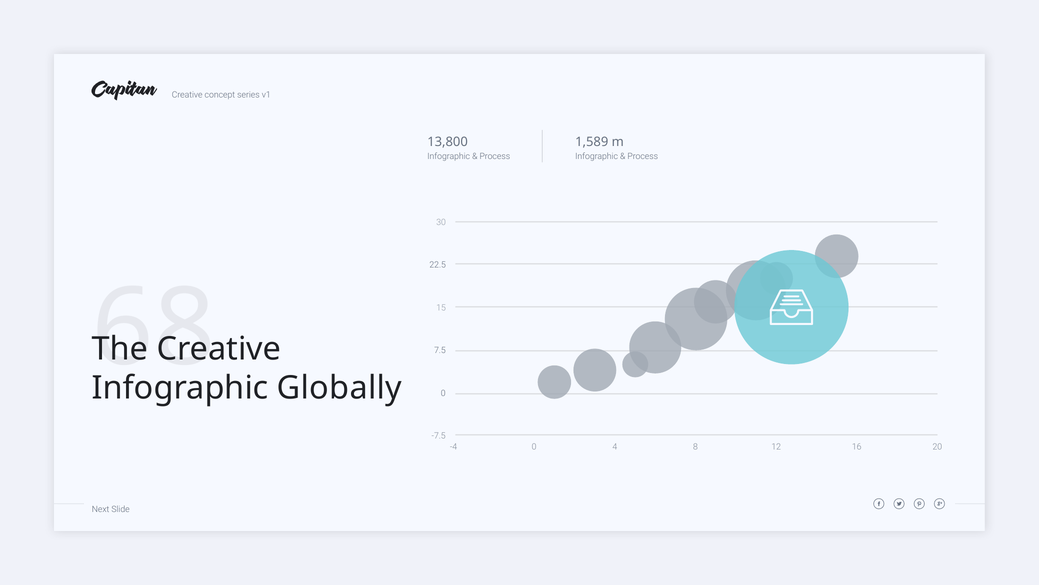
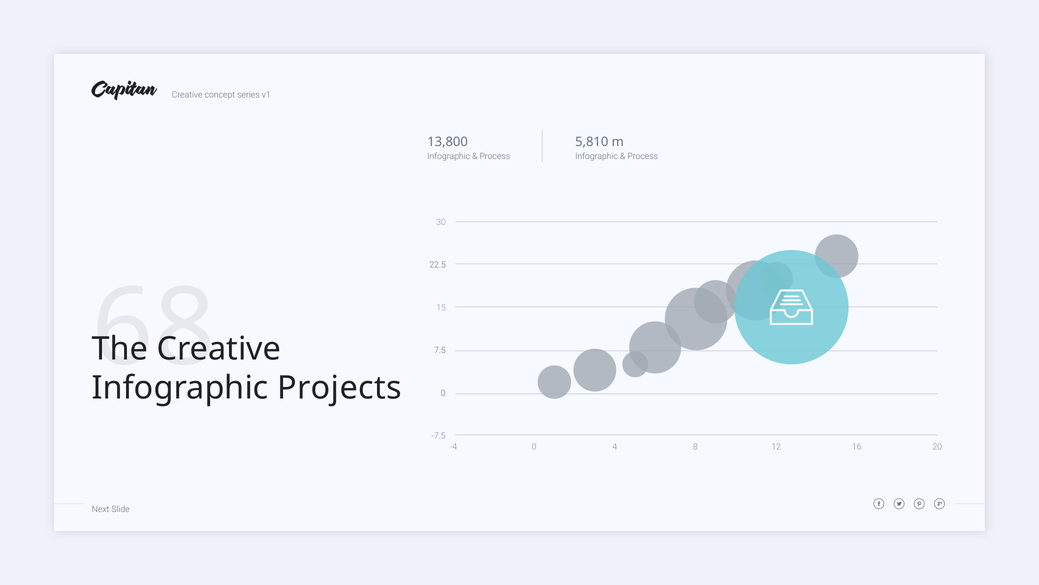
1,589: 1,589 -> 5,810 (592, 142)
Globally: Globally -> Projects (339, 388)
